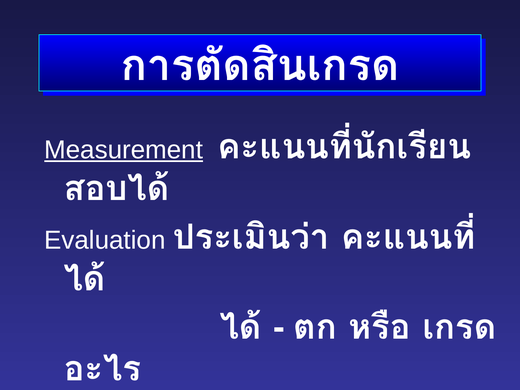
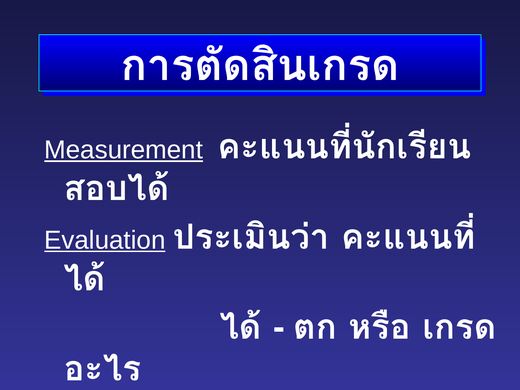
Evaluation underline: none -> present (105, 240)
